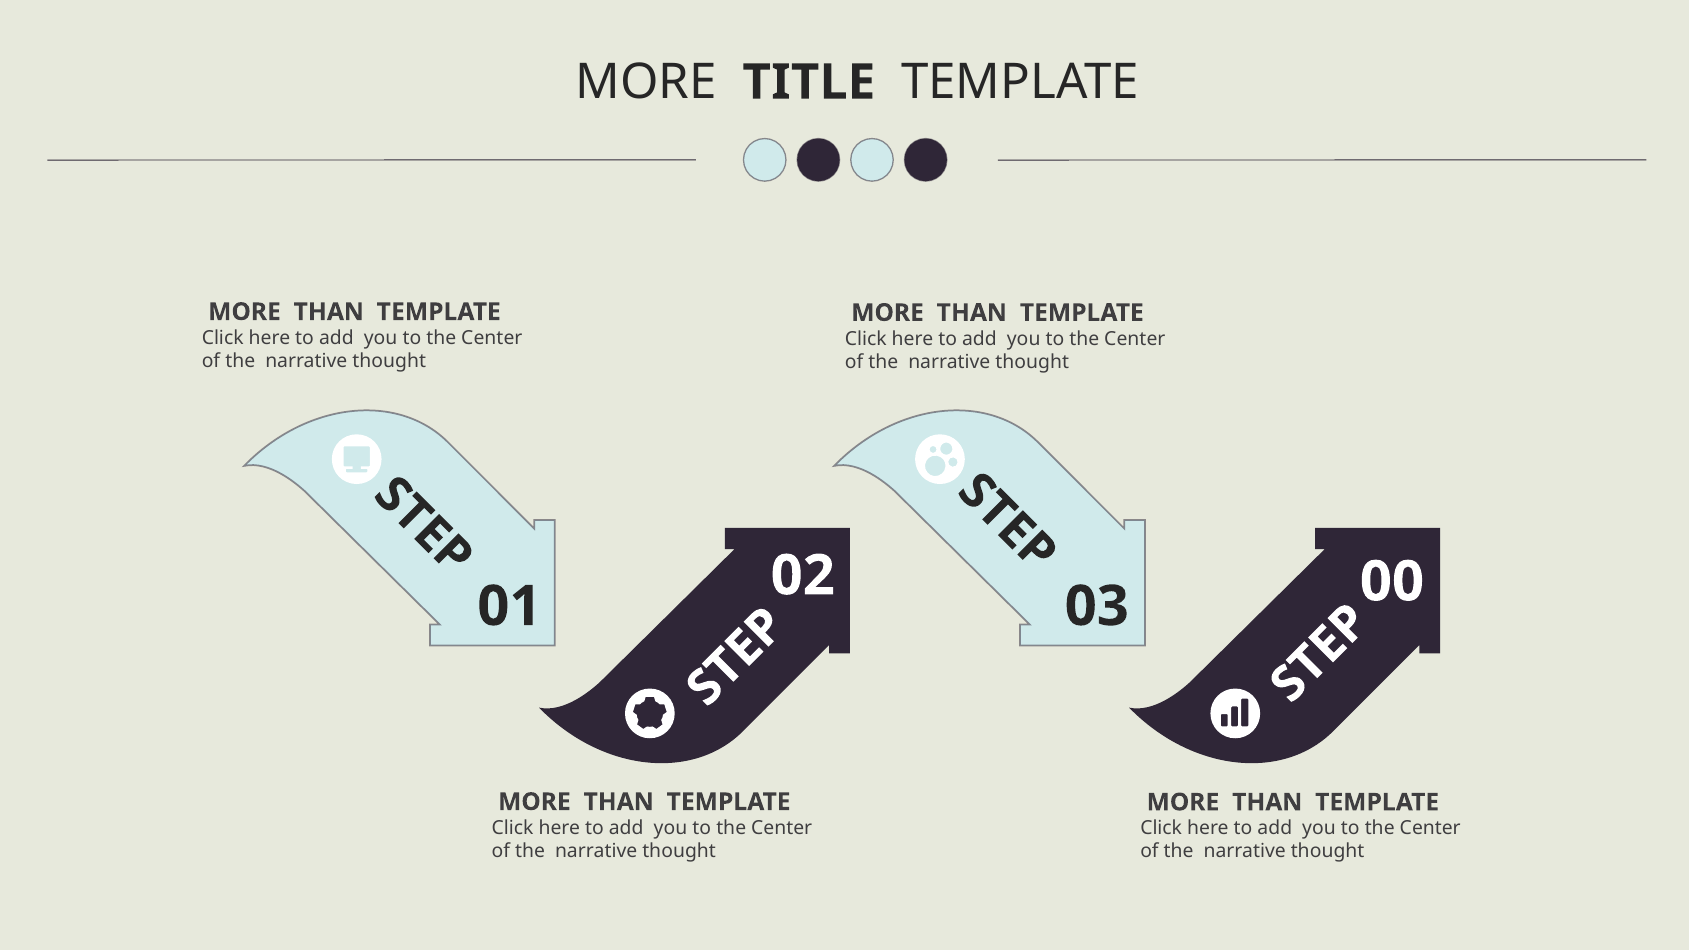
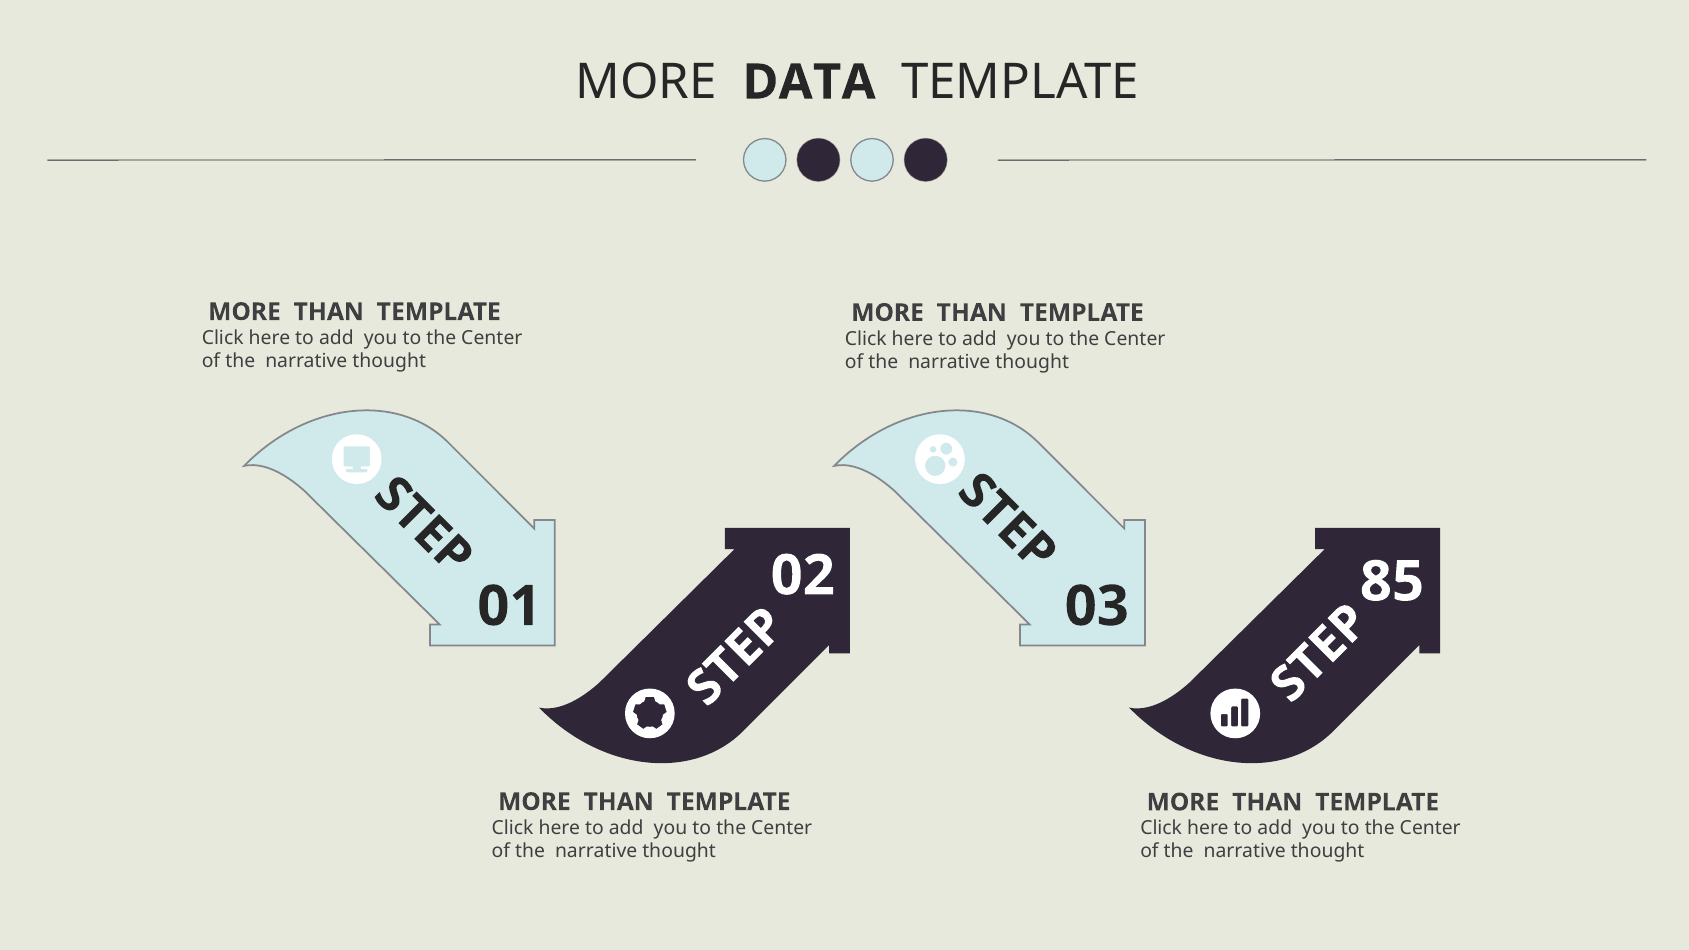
TITLE: TITLE -> DATA (809, 82)
00: 00 -> 85 (1392, 582)
